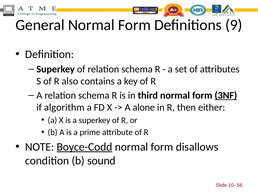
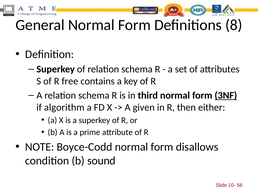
9: 9 -> 8 (234, 25)
also: also -> free (70, 81)
alone: alone -> given (144, 107)
Boyce-Codd underline: present -> none (84, 146)
